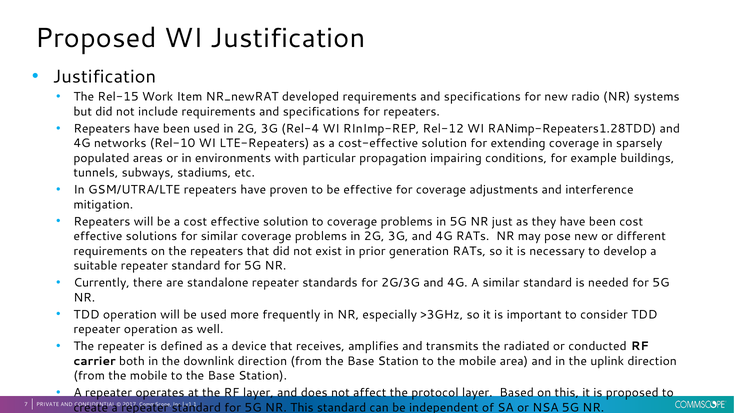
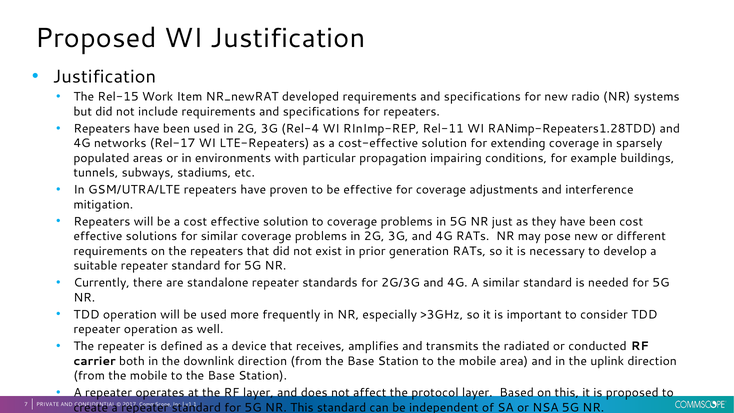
Rel-12: Rel-12 -> Rel-11 (443, 129)
Rel-10: Rel-10 -> Rel-17 (173, 143)
